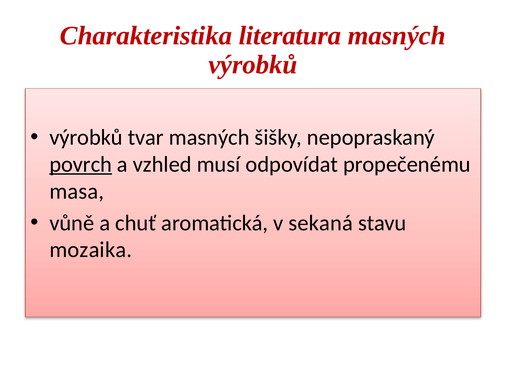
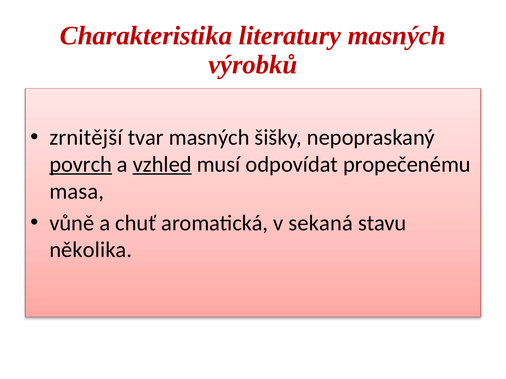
literatura: literatura -> literatury (290, 36)
výrobků: výrobků -> zrnitější (86, 138)
vzhled underline: none -> present (162, 165)
mozaika: mozaika -> několika (91, 250)
